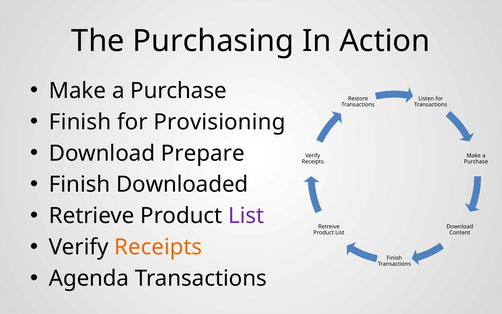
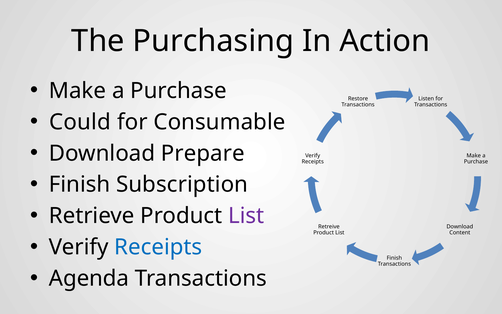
Finish: Finish -> Could (80, 122)
Provisioning: Provisioning -> Consumable (219, 122)
Downloaded: Downloaded -> Subscription (182, 184)
Receipts colour: orange -> blue (158, 247)
